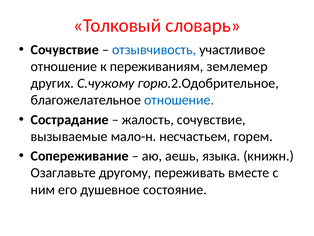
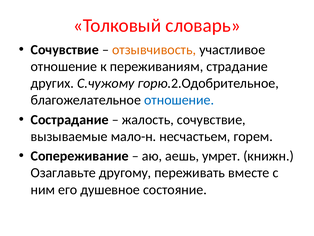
отзывчивость colour: blue -> orange (154, 50)
землемер: землемер -> страдание (237, 66)
языка: языка -> умрет (221, 156)
